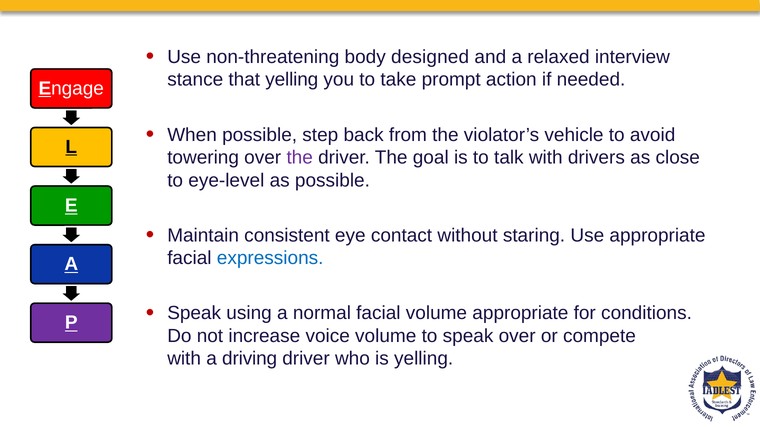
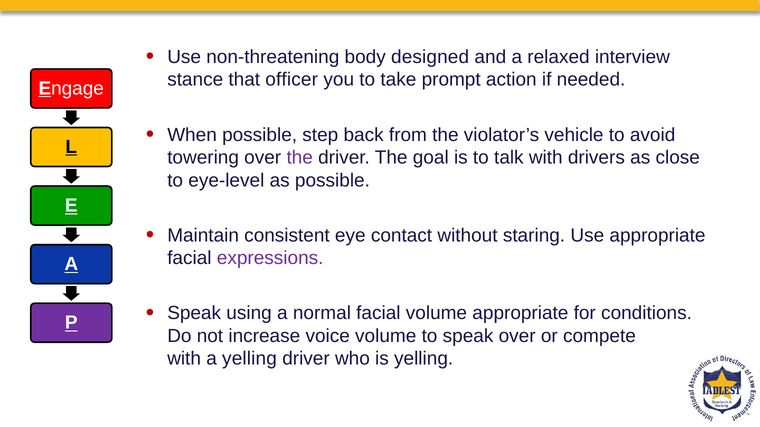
that yelling: yelling -> officer (292, 80)
expressions colour: blue -> purple (270, 258)
a driving: driving -> yelling (249, 359)
